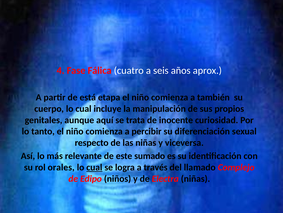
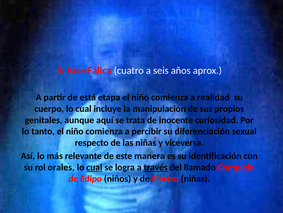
también: también -> realidad (213, 97)
sumado: sumado -> manera (150, 155)
través underline: none -> present (156, 167)
